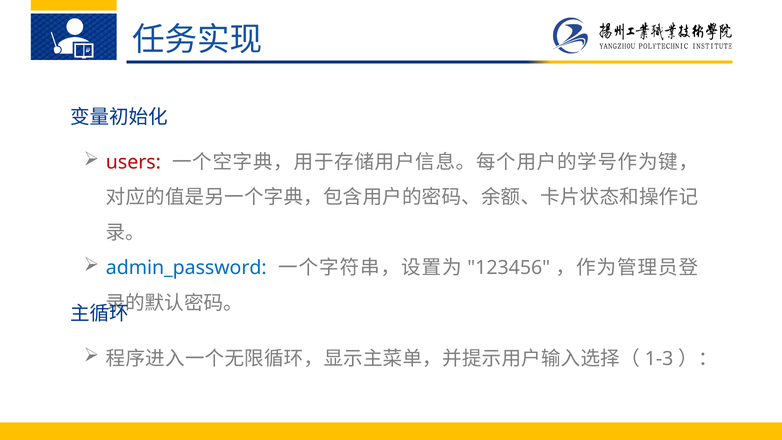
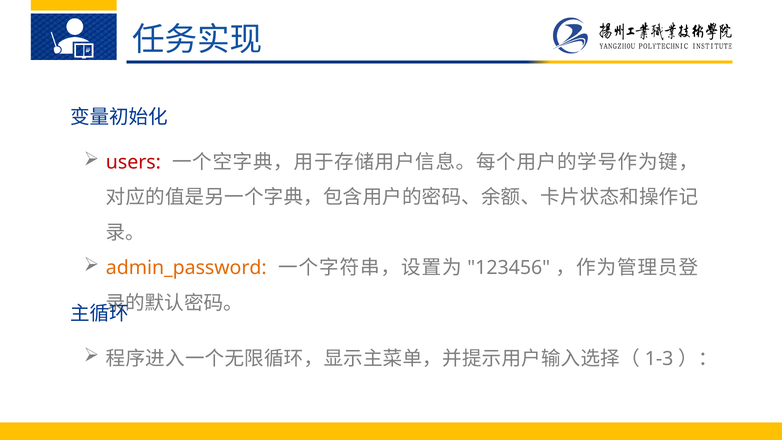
admin_password colour: blue -> orange (186, 268)
